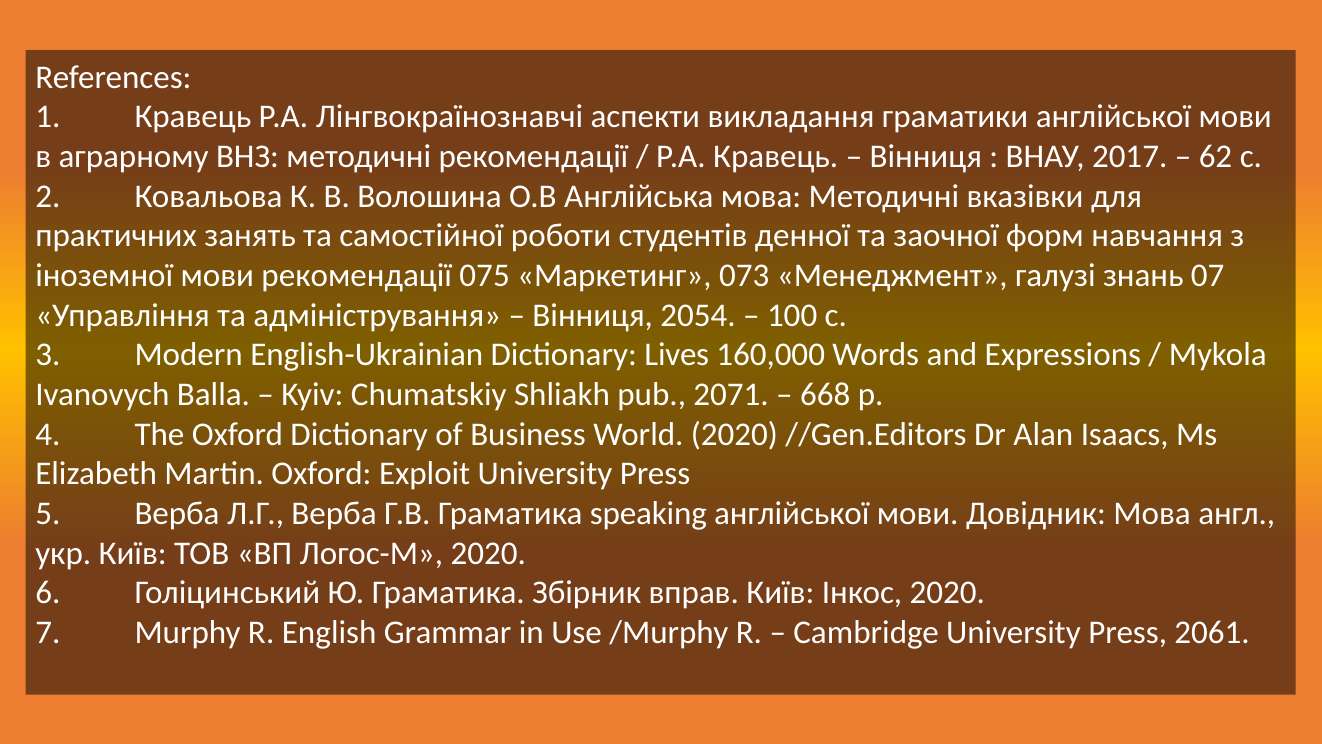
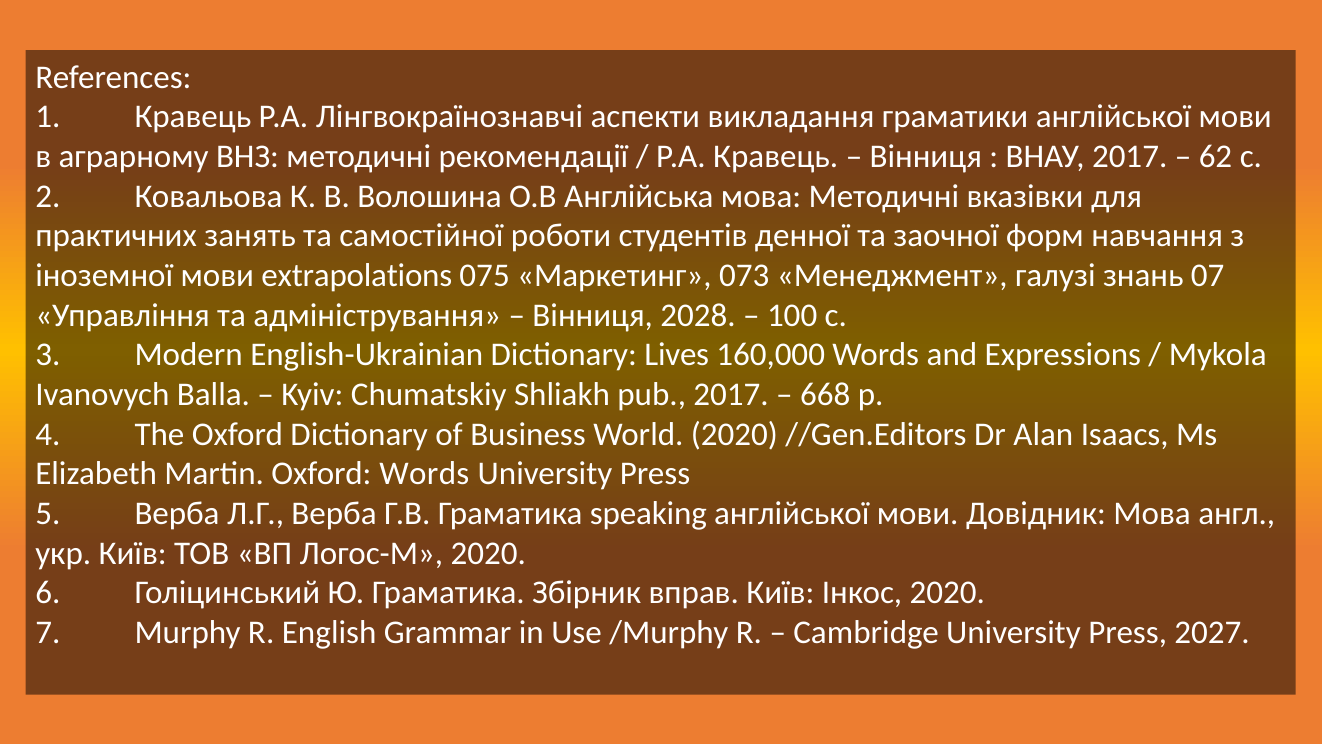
мови рекомендації: рекомендації -> extrapolations (357, 275)
2054: 2054 -> 2028 (698, 315)
pub 2071: 2071 -> 2017 (731, 394)
Oxford Exploit: Exploit -> Words (424, 474)
2061: 2061 -> 2027 (1212, 632)
